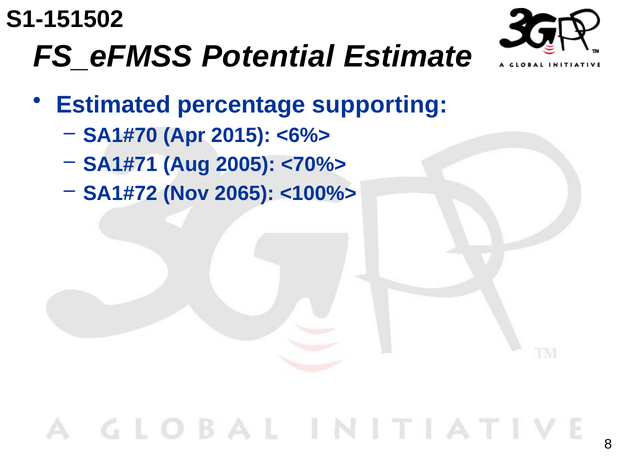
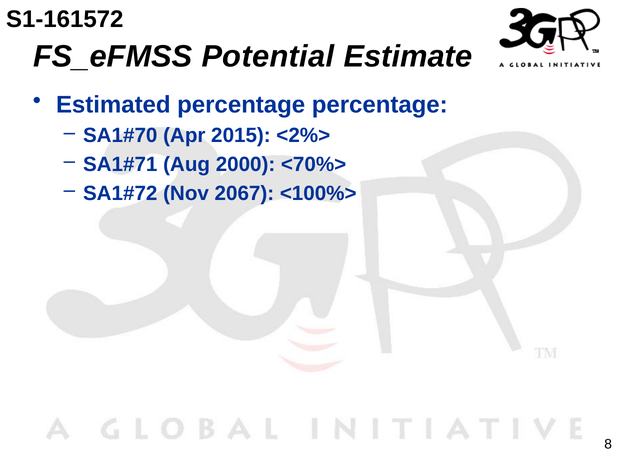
S1-151502: S1-151502 -> S1-161572 (65, 19)
percentage supporting: supporting -> percentage (380, 105)
<6%>: <6%> -> <2%> (303, 135)
2005: 2005 -> 2000 (246, 164)
2065: 2065 -> 2067 (244, 193)
